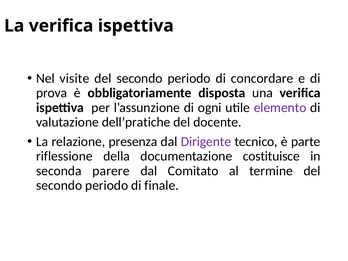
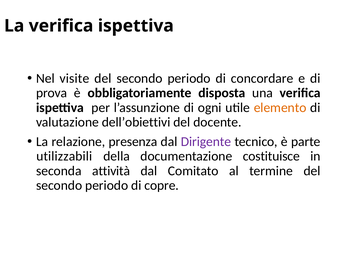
elemento colour: purple -> orange (280, 108)
dell’pratiche: dell’pratiche -> dell’obiettivi (136, 122)
riflessione: riflessione -> utilizzabili (64, 156)
parere: parere -> attività (111, 171)
finale: finale -> copre (162, 185)
